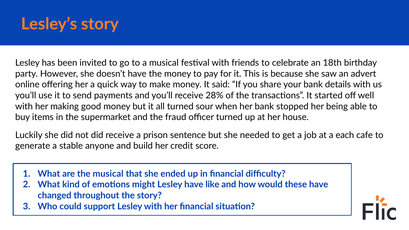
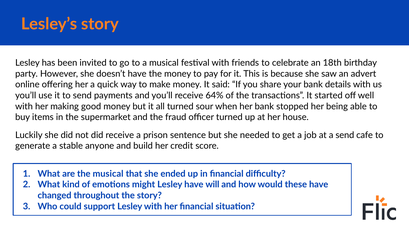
28%: 28% -> 64% (214, 96)
a each: each -> send (345, 135)
like: like -> will (212, 185)
